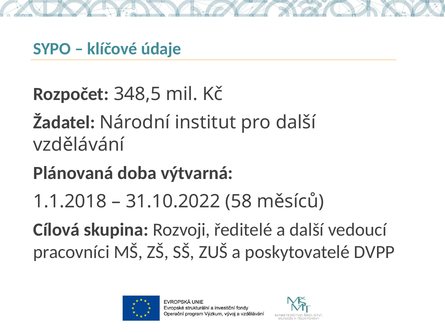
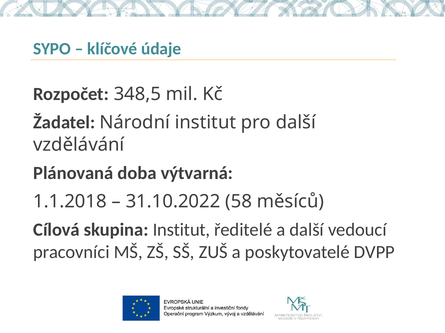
skupina Rozvoji: Rozvoji -> Institut (181, 230)
